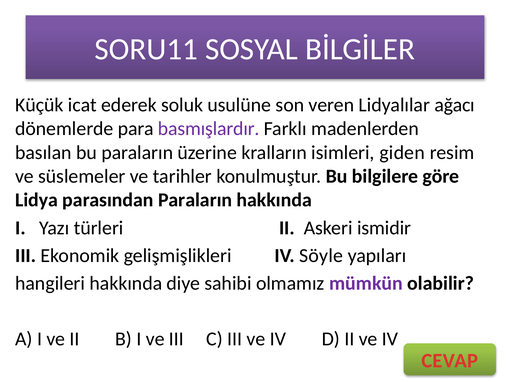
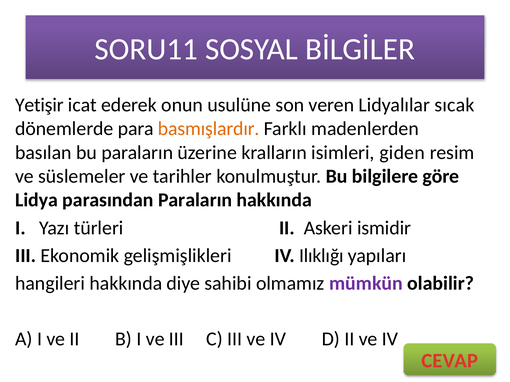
Küçük: Küçük -> Yetişir (39, 105)
soluk: soluk -> onun (182, 105)
ağacı: ağacı -> sıcak (454, 105)
basmışlardır colour: purple -> orange (209, 129)
Söyle: Söyle -> Ilıklığı (321, 256)
